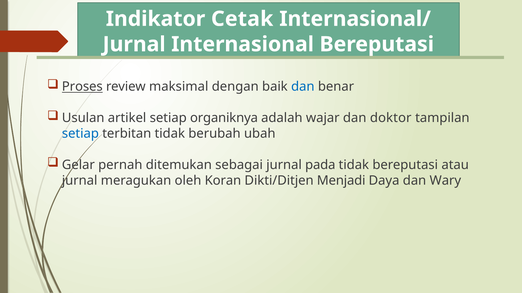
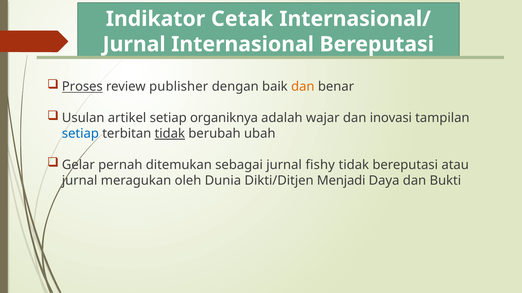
maksimal: maksimal -> publisher (179, 87)
dan colour: blue -> orange (303, 87)
doktor: doktor -> inovasi (391, 118)
tidak underline: none -> present (170, 134)
pada: pada -> fishy (320, 165)
Koran: Koran -> Dunia (223, 181)
Wary: Wary -> Bukti (445, 181)
